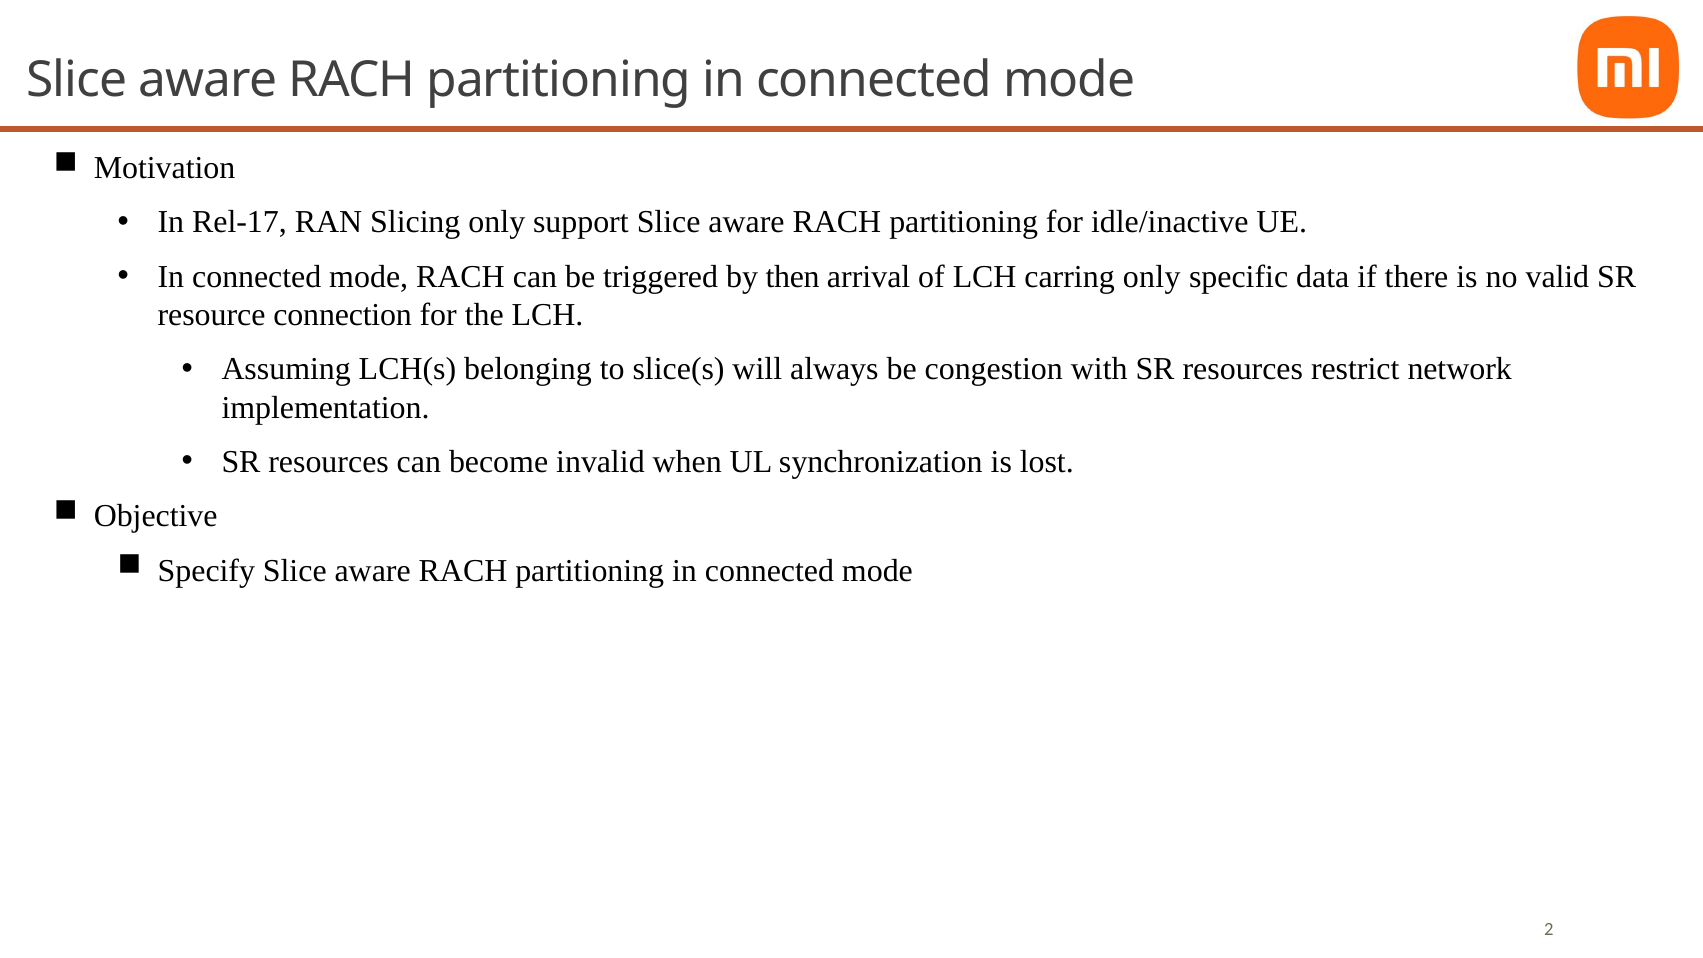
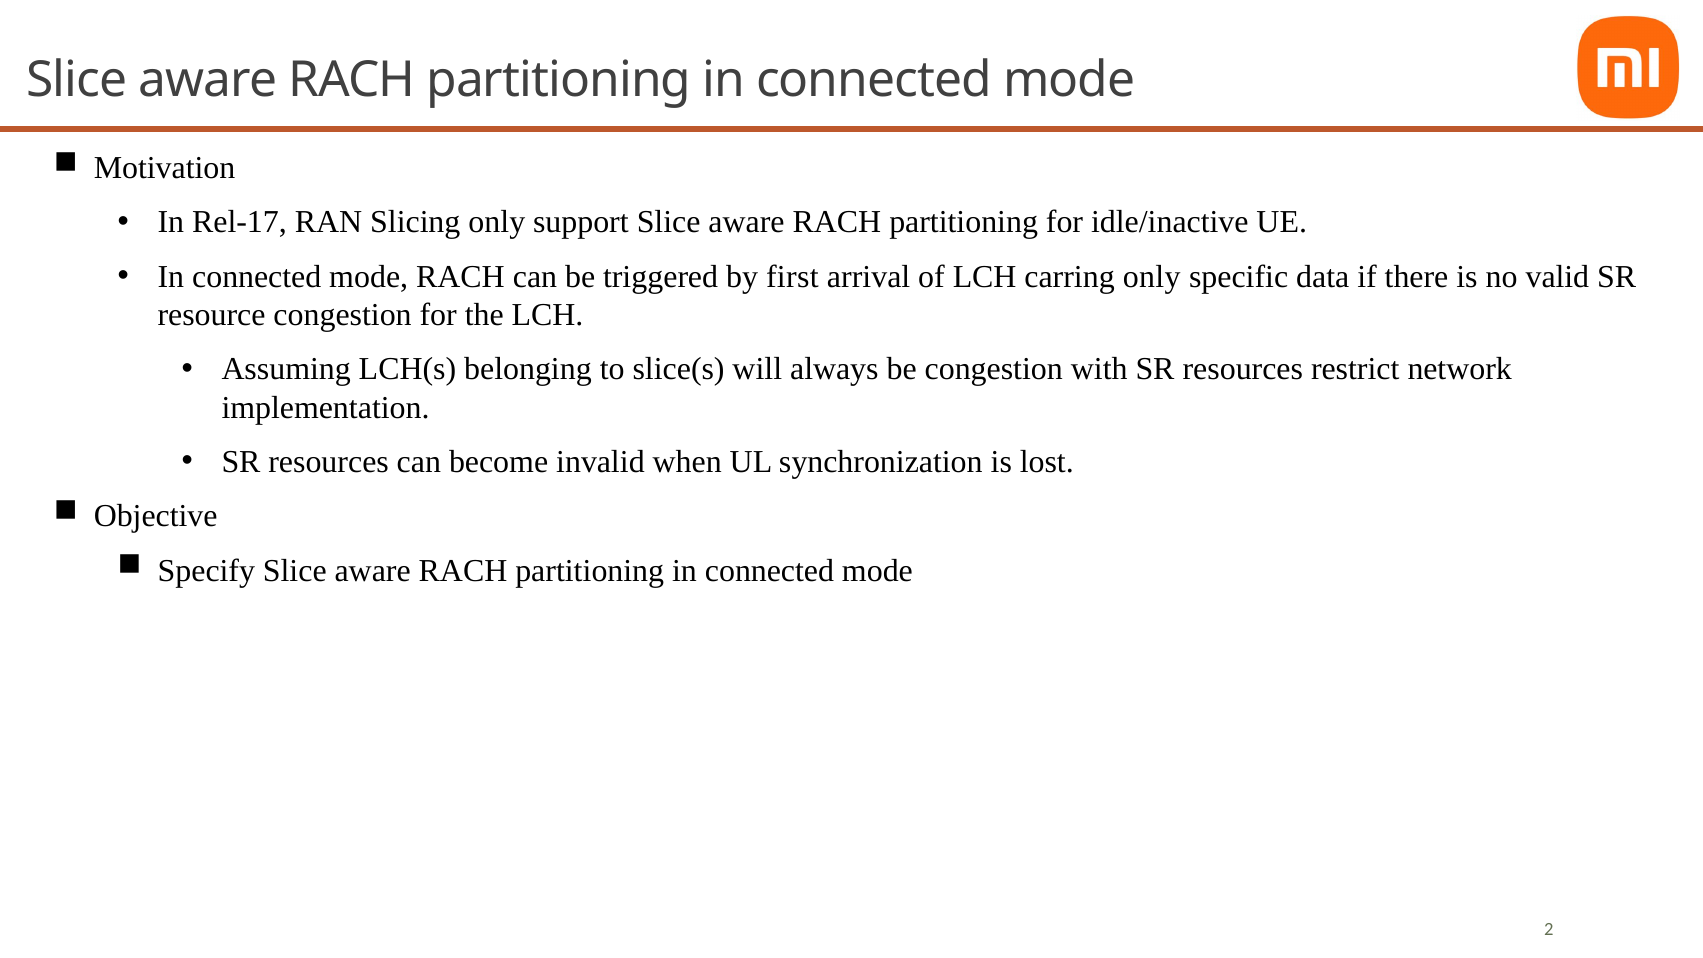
then: then -> first (792, 277)
resource connection: connection -> congestion (343, 315)
